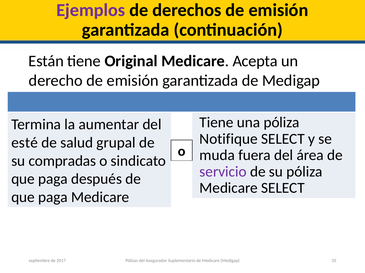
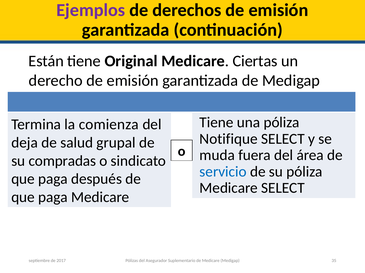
Acepta: Acepta -> Ciertas (255, 61)
aumentar: aumentar -> comienza (109, 125)
esté: esté -> deja (25, 143)
servicio colour: purple -> blue (223, 172)
